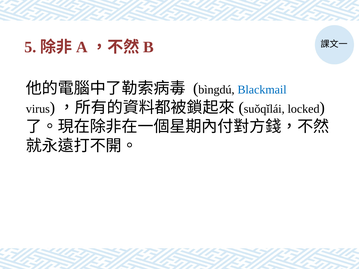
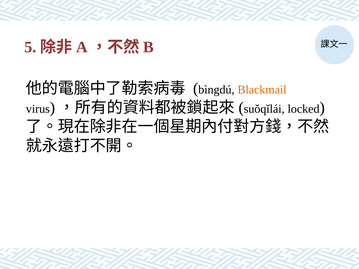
Blackmail colour: blue -> orange (262, 90)
